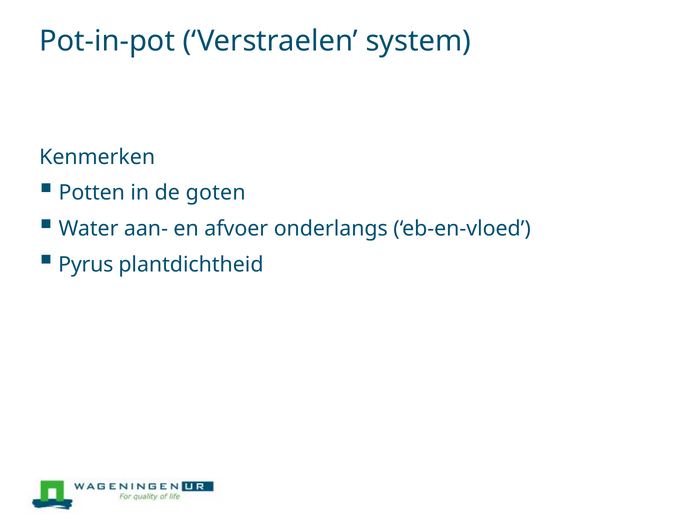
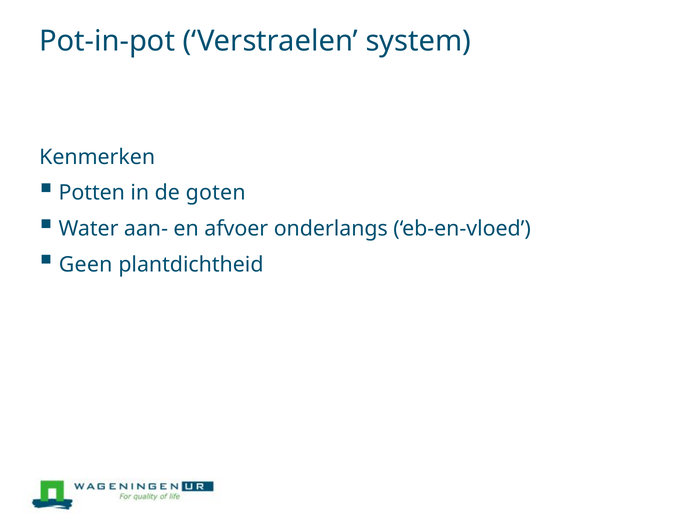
Pyrus: Pyrus -> Geen (86, 265)
